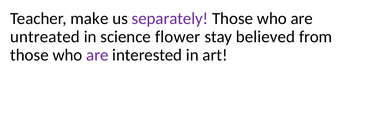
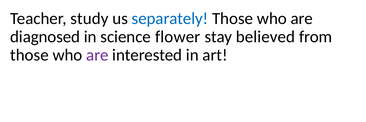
make: make -> study (89, 19)
separately colour: purple -> blue (170, 19)
untreated: untreated -> diagnosed (45, 37)
